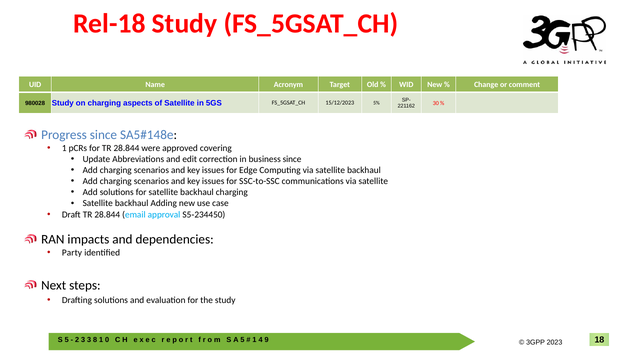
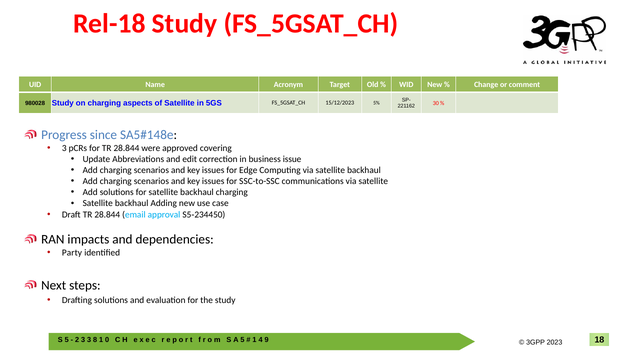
1: 1 -> 3 (64, 148)
business since: since -> issue (292, 159)
